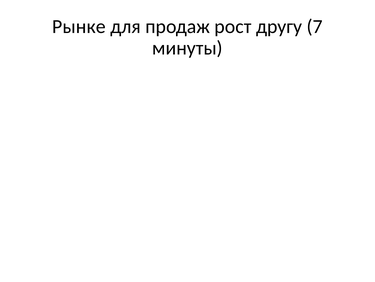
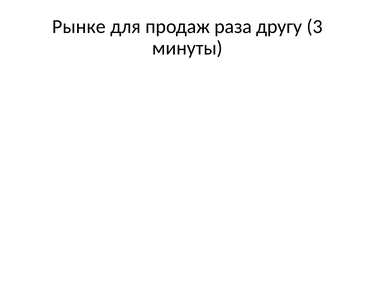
рост: рост -> раза (233, 27)
7: 7 -> 3 (315, 27)
